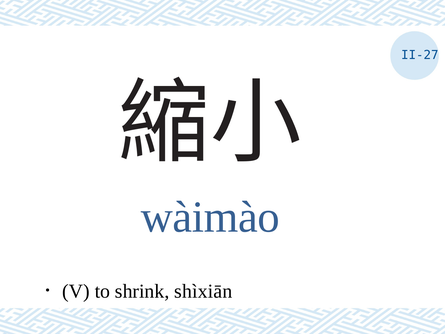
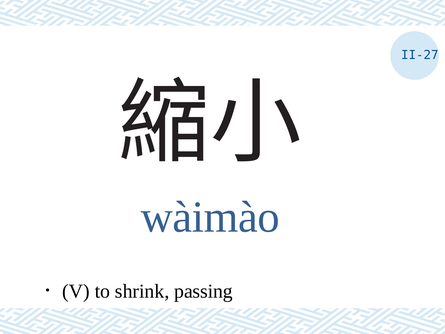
shìxiān: shìxiān -> passing (203, 291)
